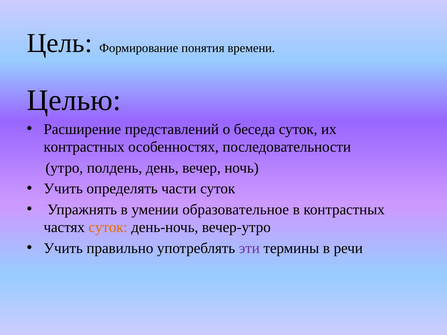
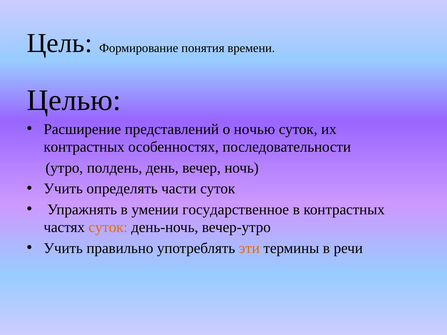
беседа: беседа -> ночью (254, 129)
образовательное: образовательное -> государственное (236, 210)
эти colour: purple -> orange (249, 248)
